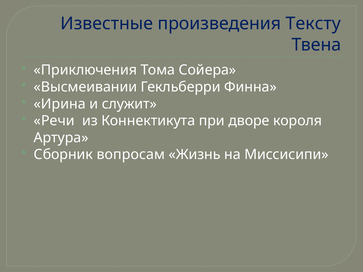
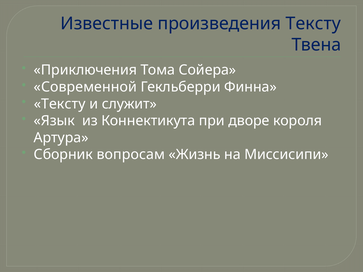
Высмеивании: Высмеивании -> Современной (85, 87)
Ирина: Ирина -> Тексту (60, 104)
Речи: Речи -> Язык (54, 121)
